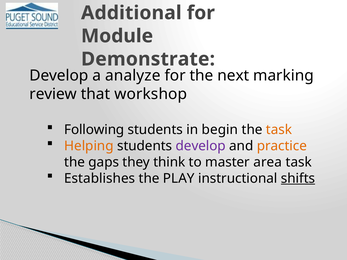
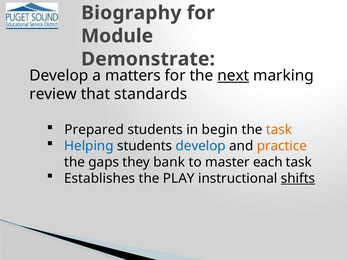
Additional: Additional -> Biography (131, 13)
analyze: analyze -> matters (133, 76)
next underline: none -> present (233, 76)
workshop: workshop -> standards (151, 94)
Following: Following -> Prepared (94, 130)
Helping colour: orange -> blue (89, 146)
develop colour: purple -> blue (201, 146)
think: think -> bank (169, 162)
area: area -> each (268, 162)
